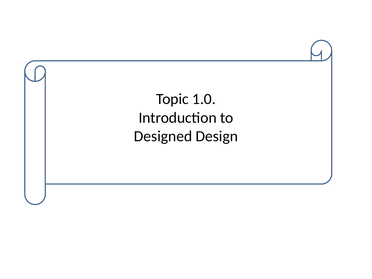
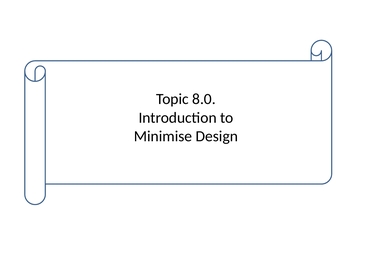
1.0: 1.0 -> 8.0 (204, 99)
Designed: Designed -> Minimise (163, 136)
